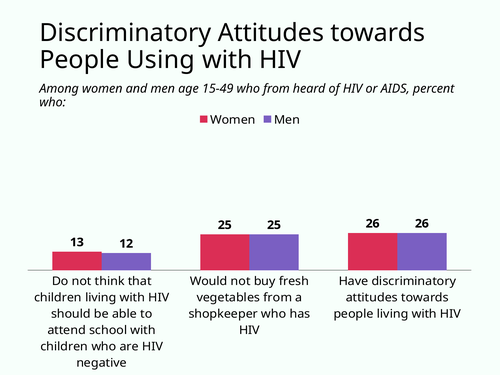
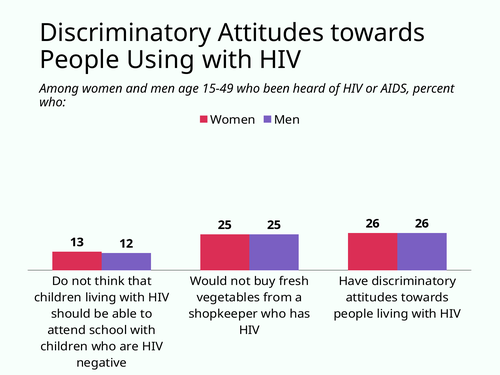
who from: from -> been (276, 89)
